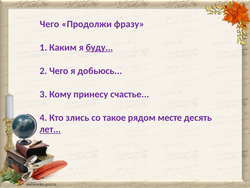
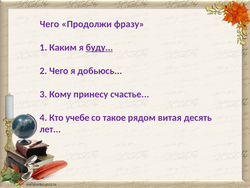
злись: злись -> учебе (77, 117)
месте: месте -> витая (170, 117)
лет underline: present -> none (50, 129)
